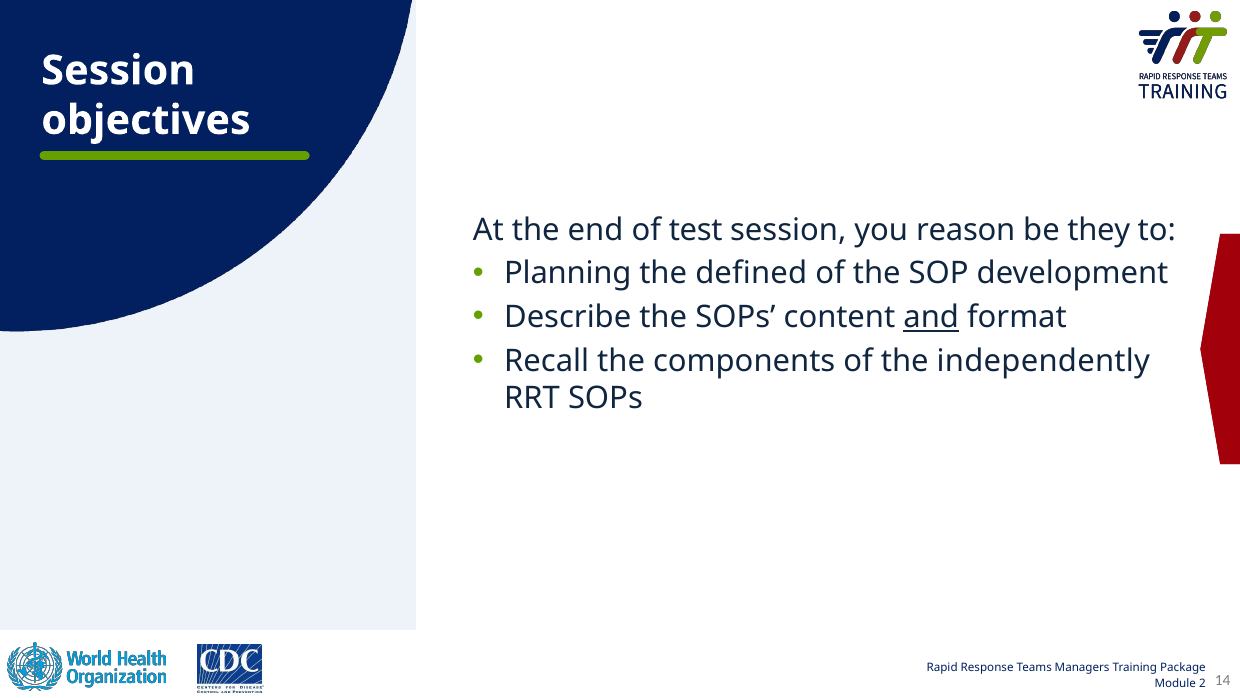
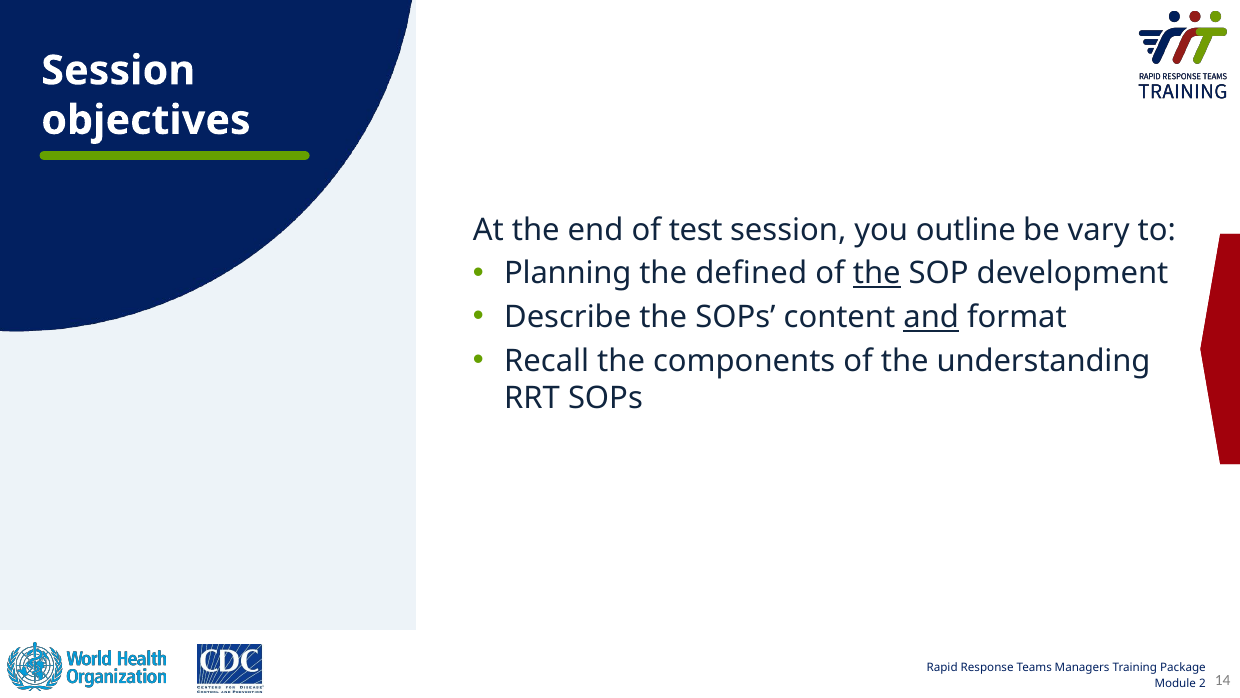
reason: reason -> outline (966, 230)
they: they -> vary (1099, 230)
the underline: none -> present (877, 273)
independently: independently -> understanding (1044, 361)
